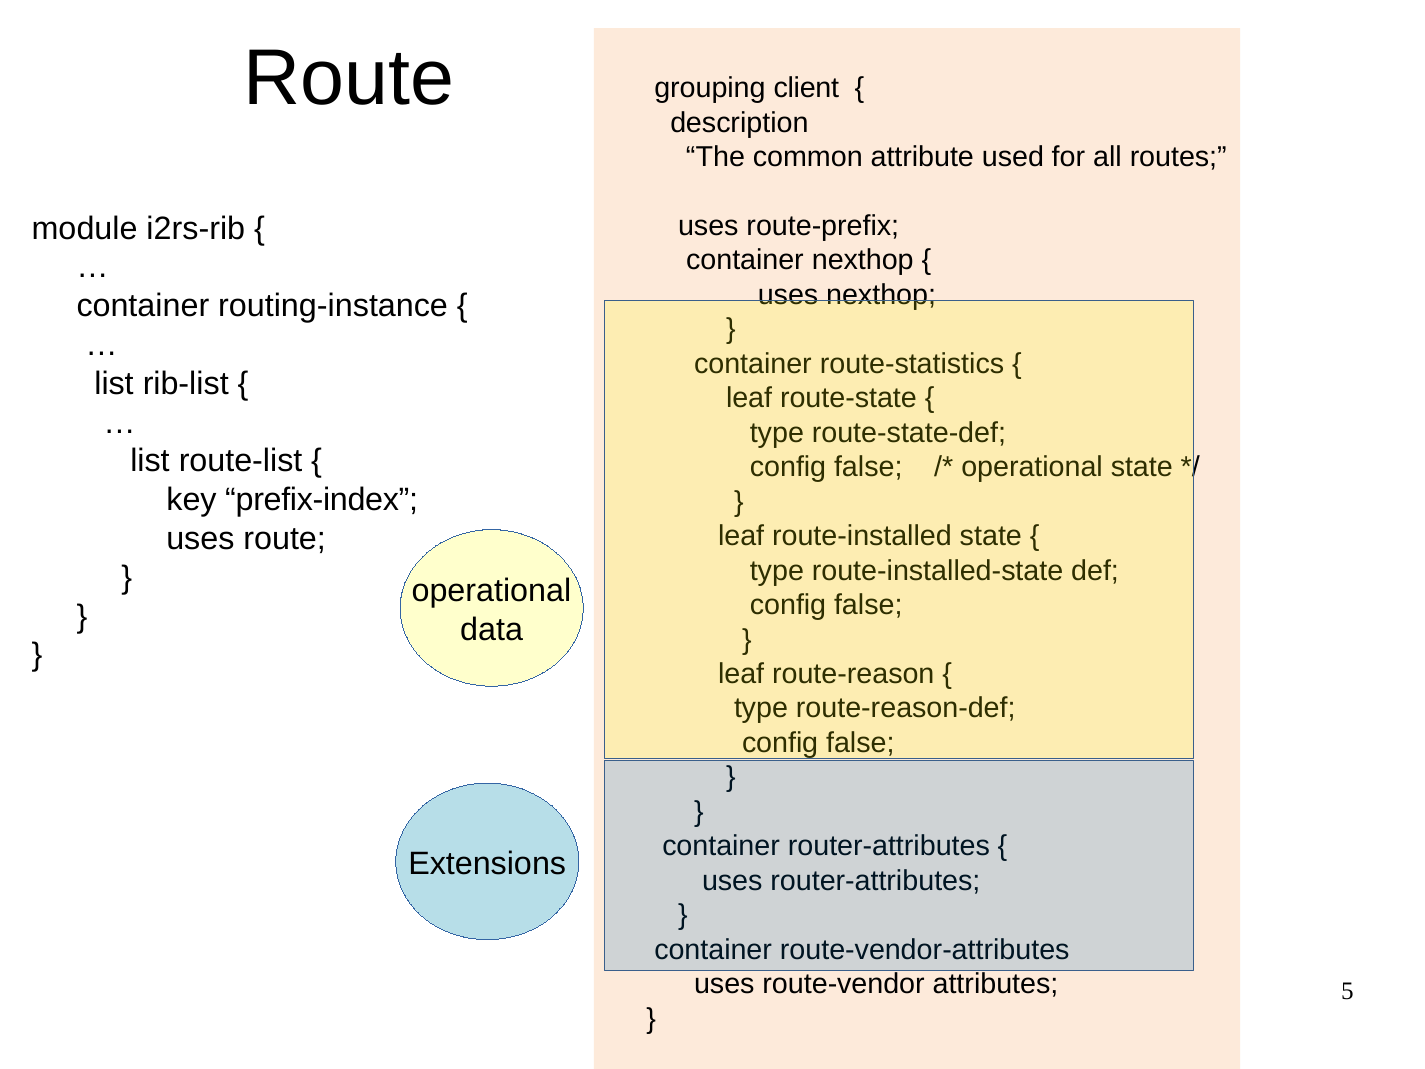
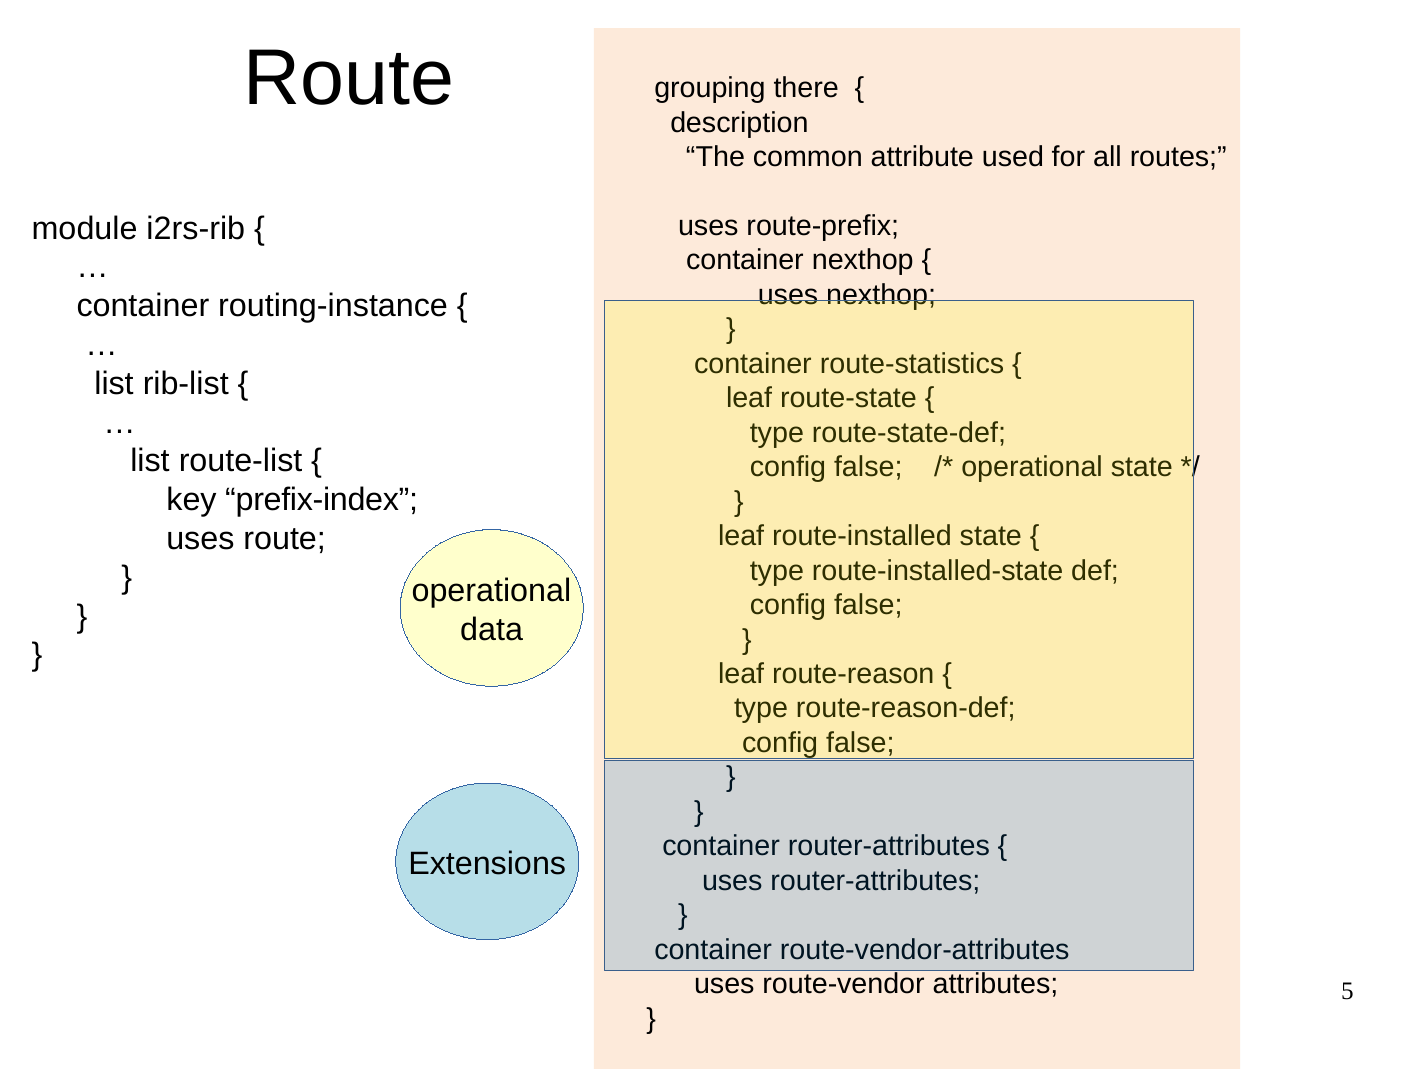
client: client -> there (806, 88)
